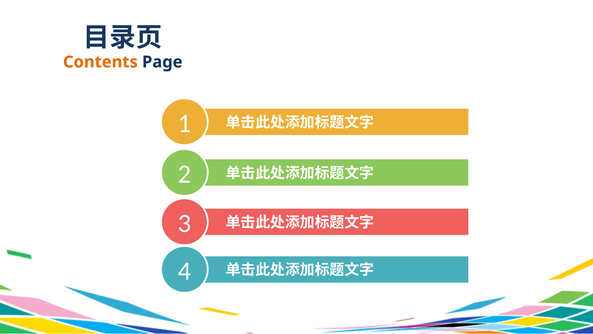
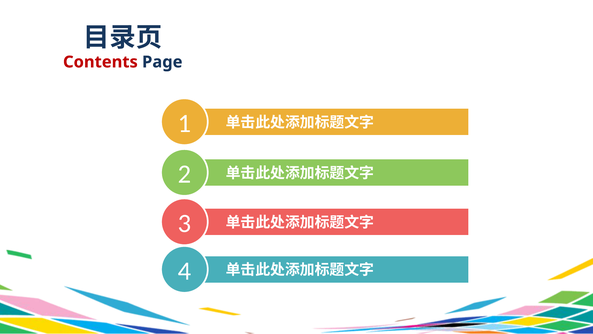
Contents colour: orange -> red (100, 62)
